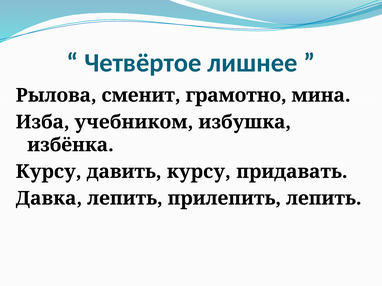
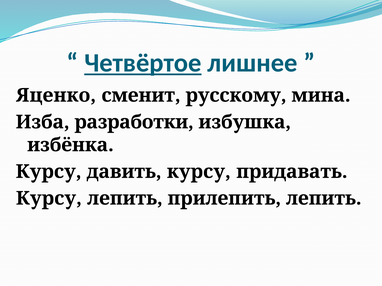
Четвёртое underline: none -> present (143, 63)
Рылова: Рылова -> Яценко (56, 96)
грамотно: грамотно -> русскому (236, 96)
учебником: учебником -> разработки (134, 122)
Давка: Давка -> Курсу (49, 199)
